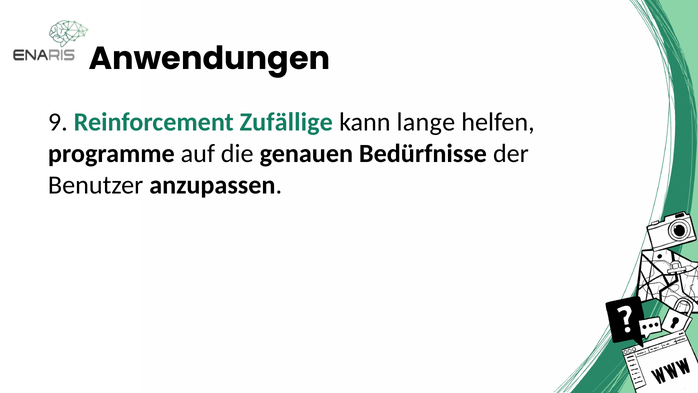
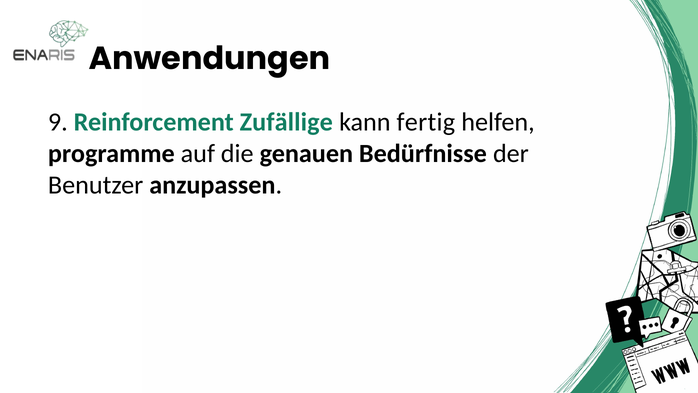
lange: lange -> fertig (426, 122)
